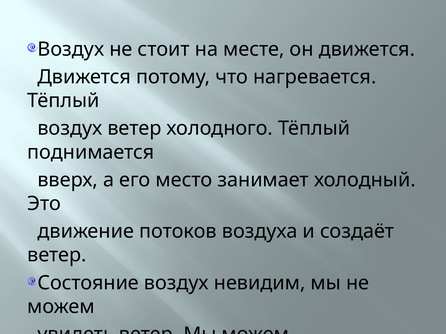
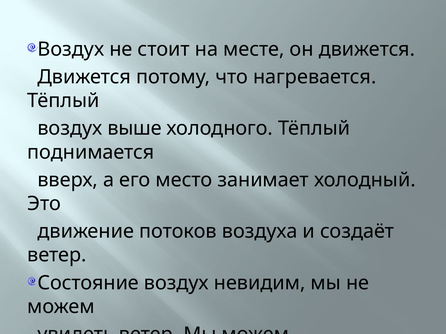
воздух ветер: ветер -> выше (135, 129)
